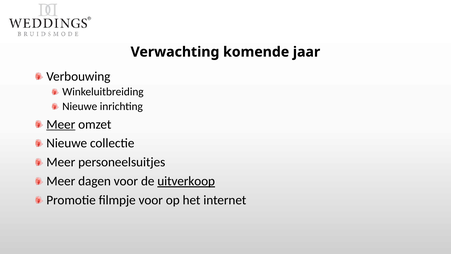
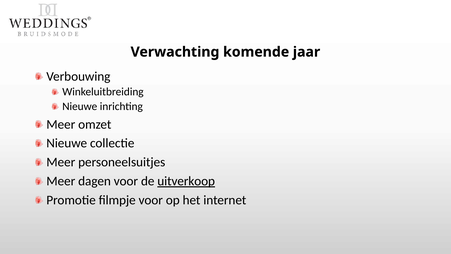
Meer underline: present -> none (61, 124)
